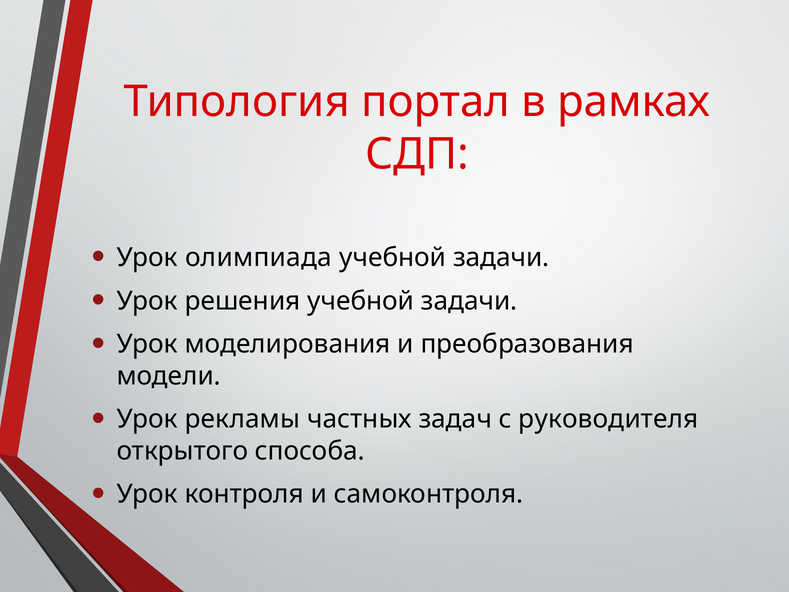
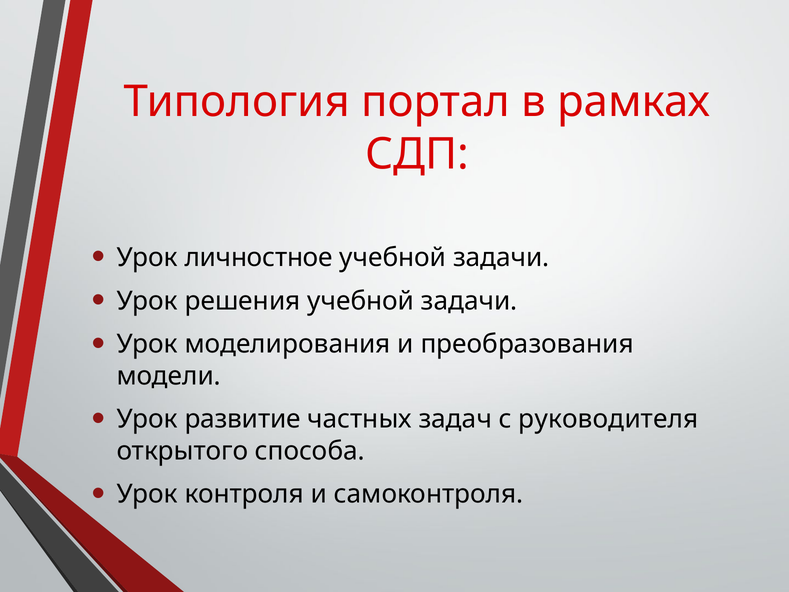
олимпиада: олимпиада -> личностное (259, 257)
рекламы: рекламы -> развитие (243, 419)
